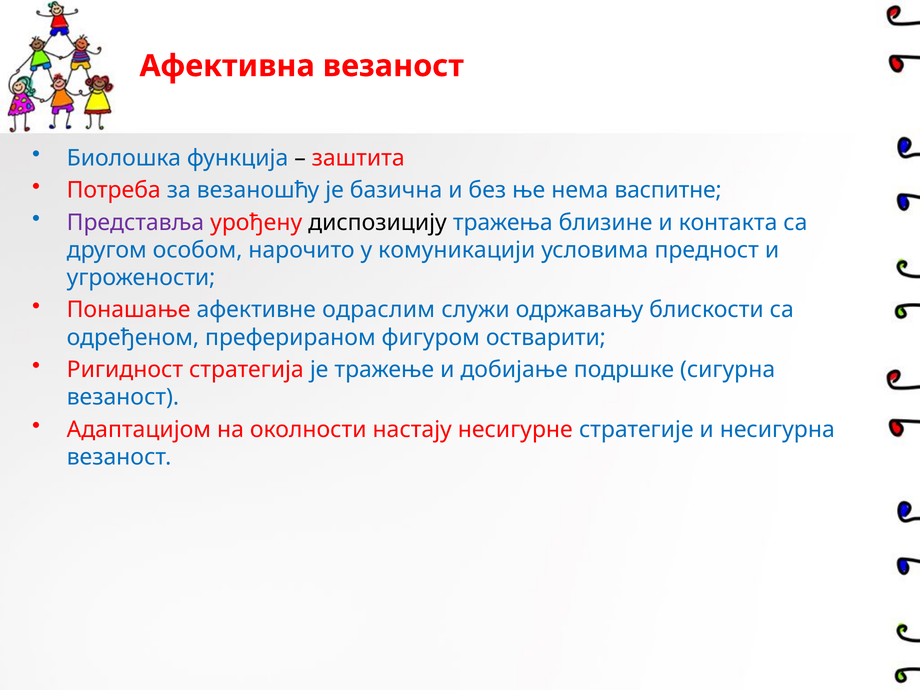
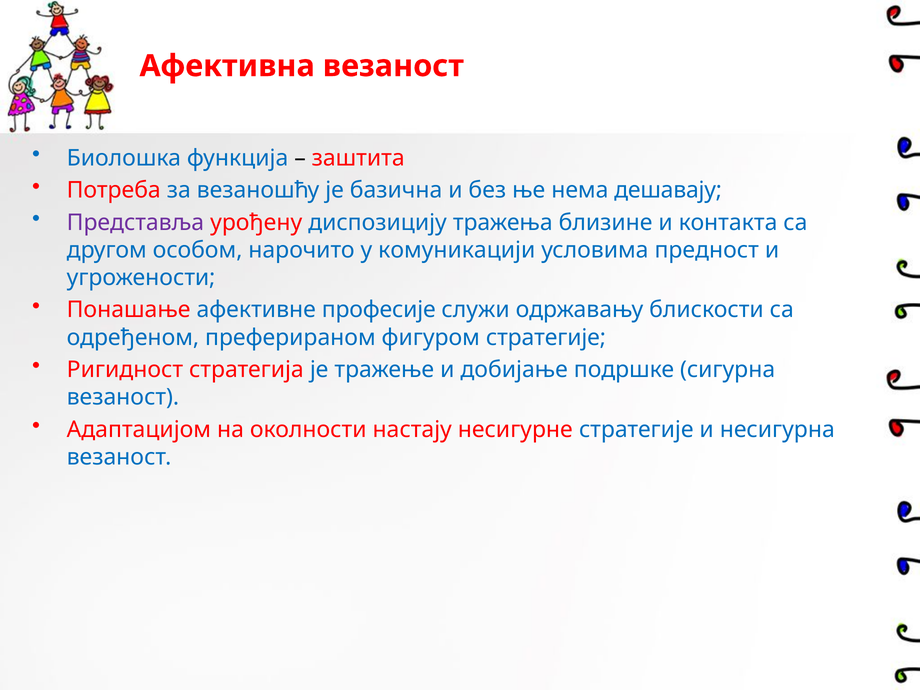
васпитне: васпитне -> дешавају (668, 190)
диспозицију colour: black -> blue (377, 222)
одраслим: одраслим -> професије (379, 310)
фигуром остварити: остварити -> стратегије (546, 337)
